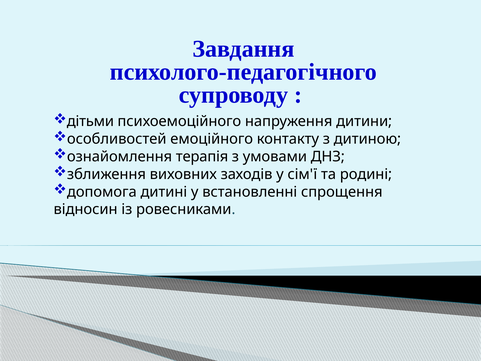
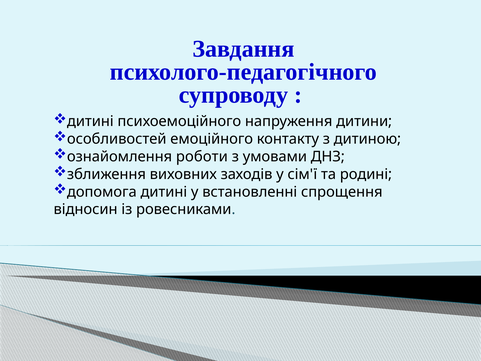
дітьми: дітьми -> дитині (90, 121)
терапія: терапія -> роботи (202, 156)
